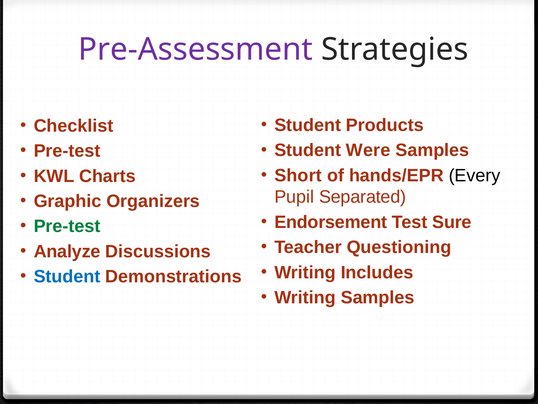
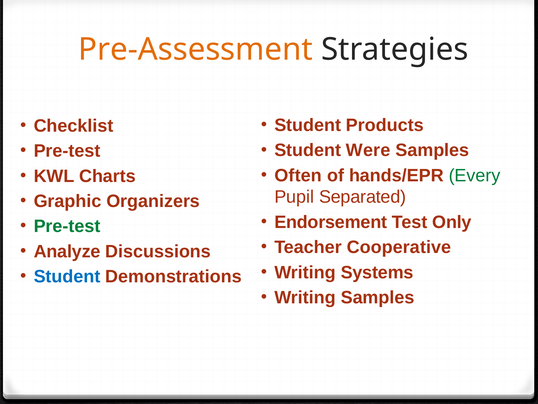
Pre-Assessment colour: purple -> orange (196, 49)
Short: Short -> Often (298, 175)
Every colour: black -> green (475, 175)
Sure: Sure -> Only (452, 222)
Questioning: Questioning -> Cooperative (399, 247)
Includes: Includes -> Systems (377, 272)
